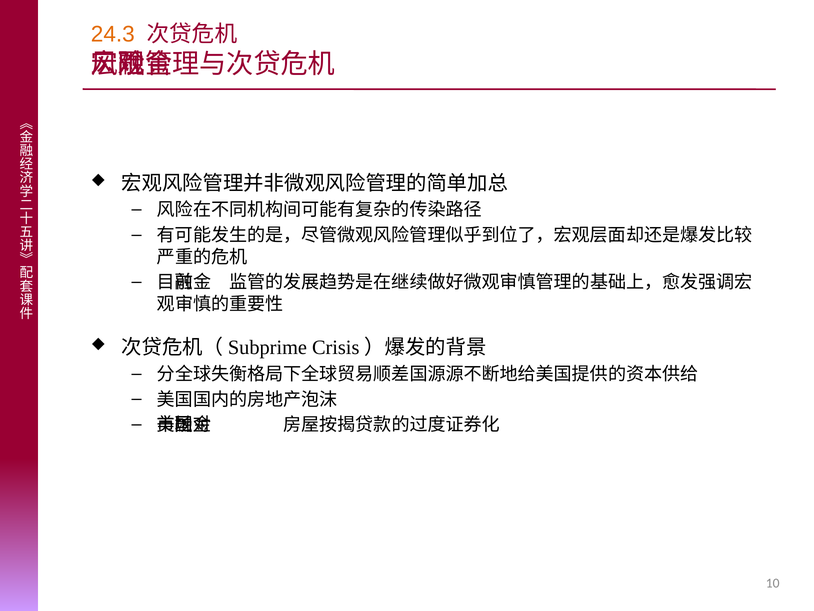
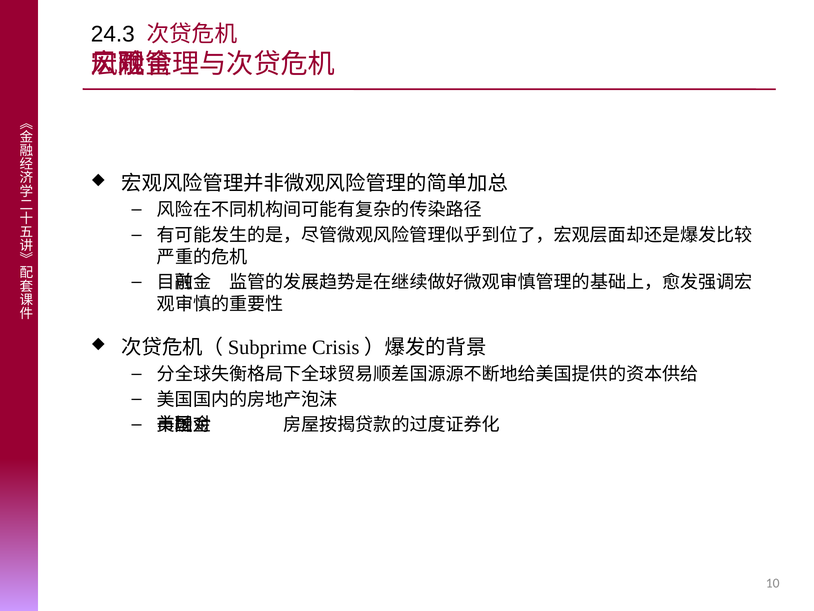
24.3 colour: orange -> black (113, 34)
